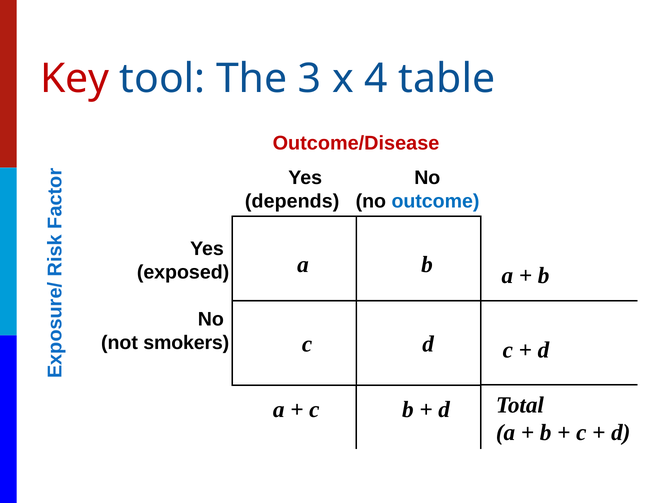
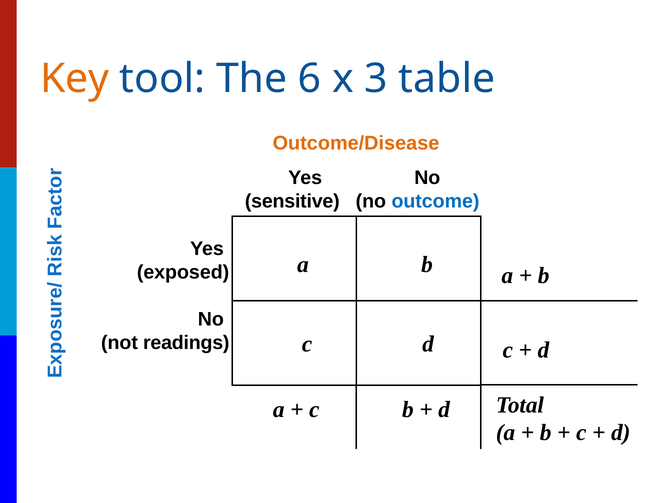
Key colour: red -> orange (75, 79)
3: 3 -> 6 (310, 79)
4: 4 -> 3 (376, 79)
Outcome/Disease colour: red -> orange (356, 143)
depends: depends -> sensitive (292, 202)
smokers: smokers -> readings (186, 343)
